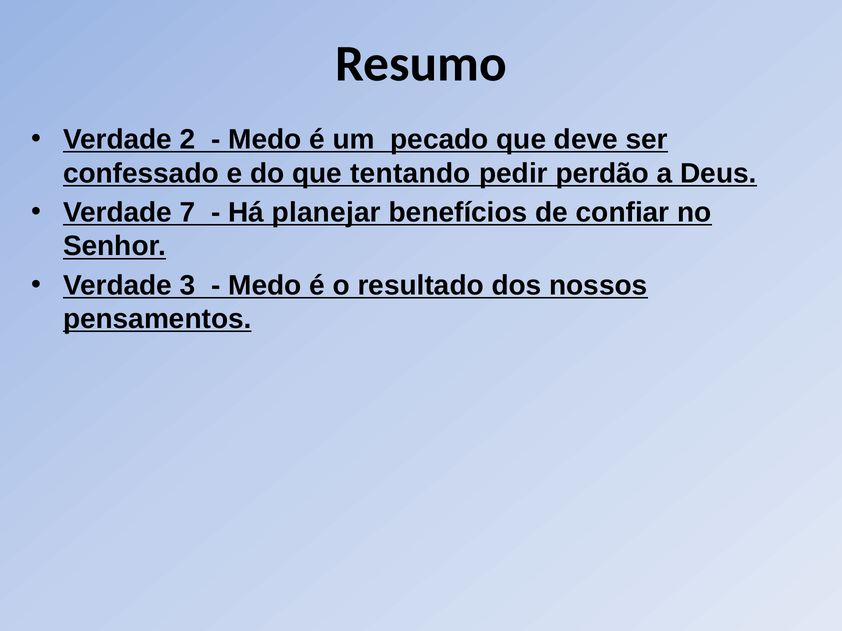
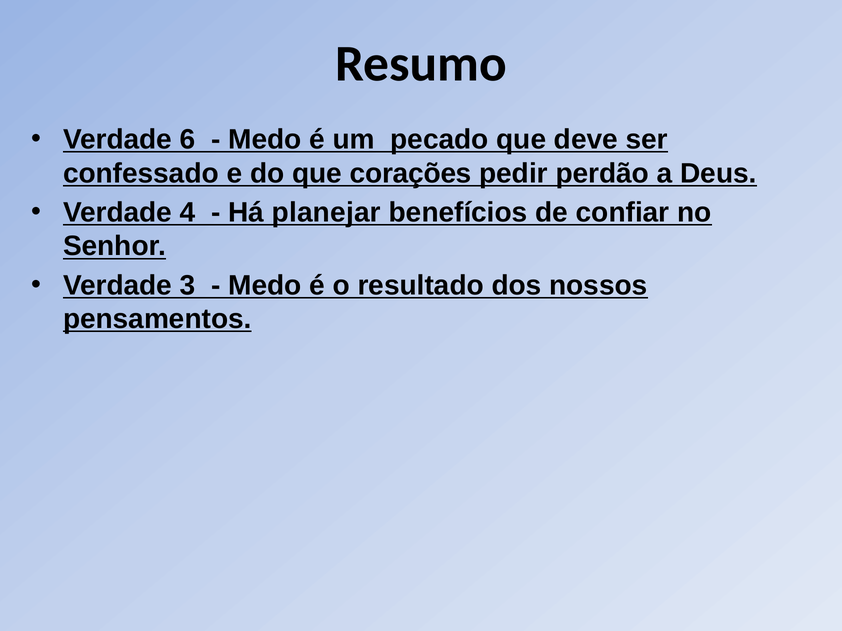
2: 2 -> 6 (188, 140)
tentando: tentando -> corações (411, 173)
7: 7 -> 4 (188, 213)
